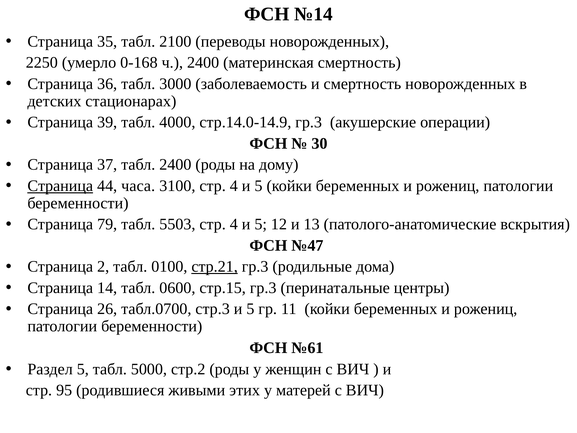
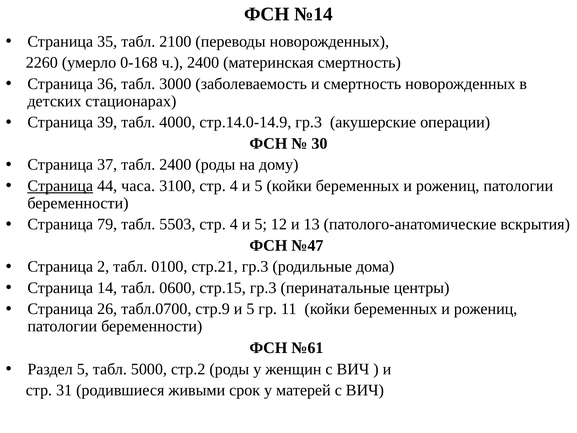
2250: 2250 -> 2260 (42, 63)
стр.21 underline: present -> none (215, 266)
стр.3: стр.3 -> стр.9 (213, 309)
95: 95 -> 31 (64, 390)
этих: этих -> срок (245, 390)
